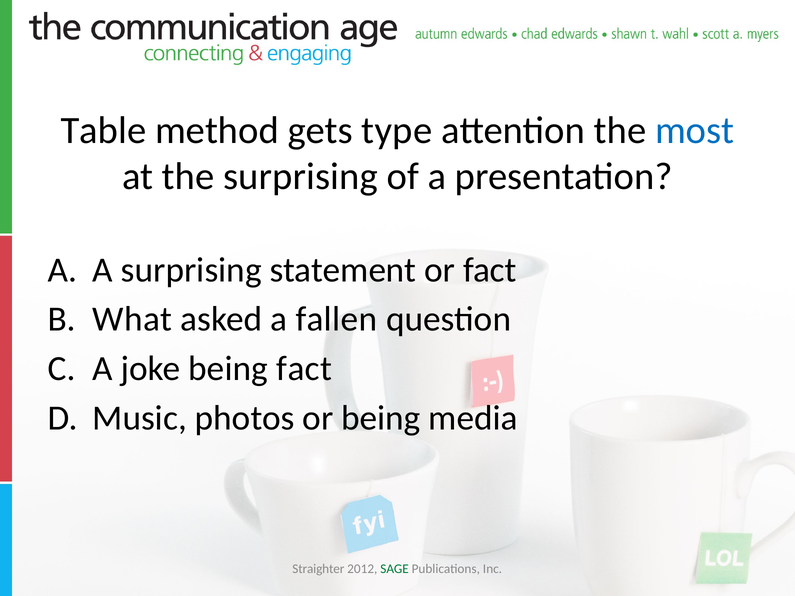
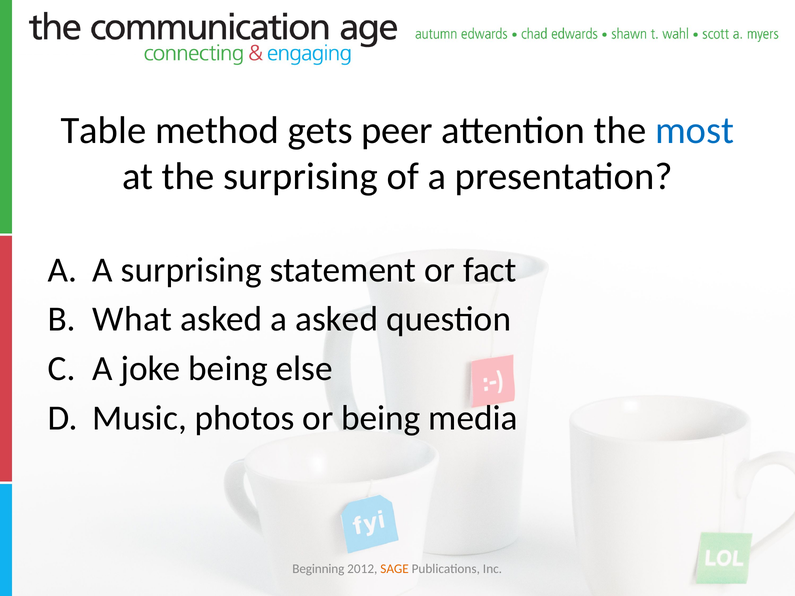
type: type -> peer (397, 130)
a fallen: fallen -> asked (337, 319)
being fact: fact -> else (304, 369)
Straighter: Straighter -> Beginning (318, 569)
SAGE colour: green -> orange (395, 569)
